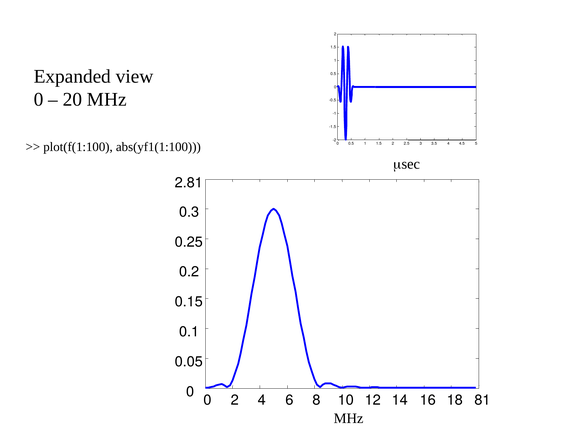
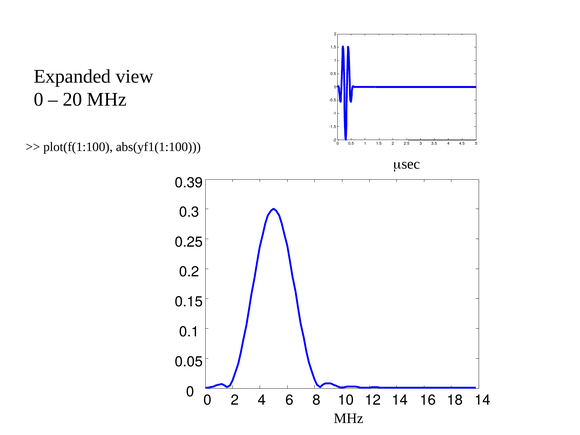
2.81: 2.81 -> 0.39 (189, 183)
18 81: 81 -> 14 (483, 400)
